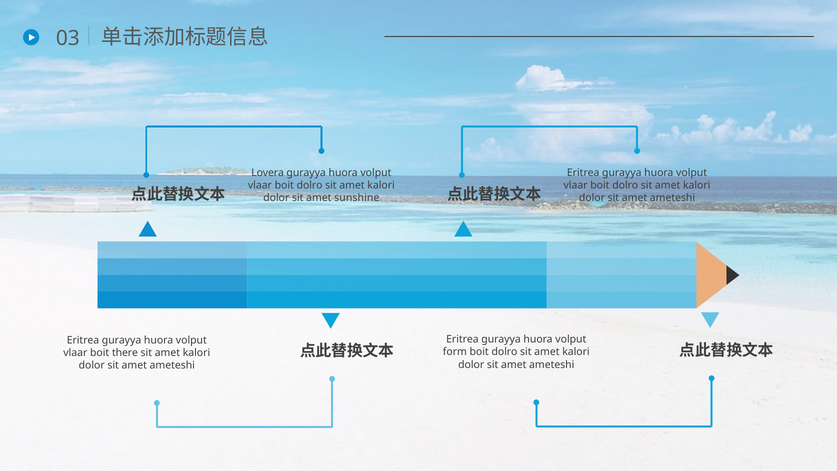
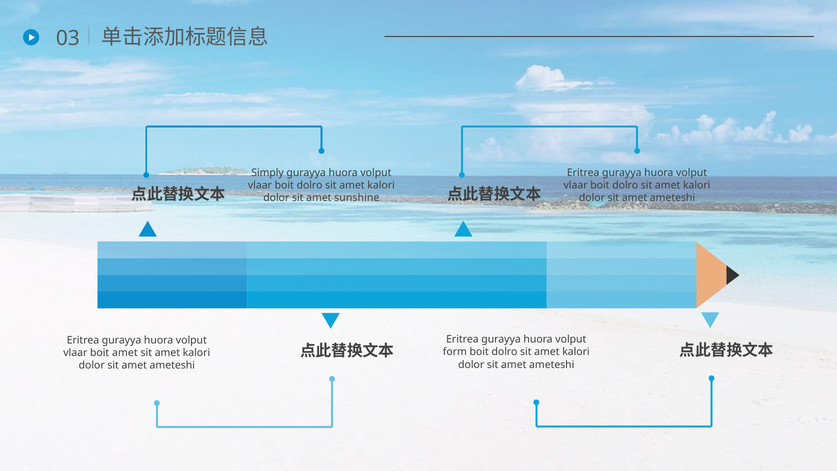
Lovera: Lovera -> Simply (268, 173)
boit there: there -> amet (125, 353)
